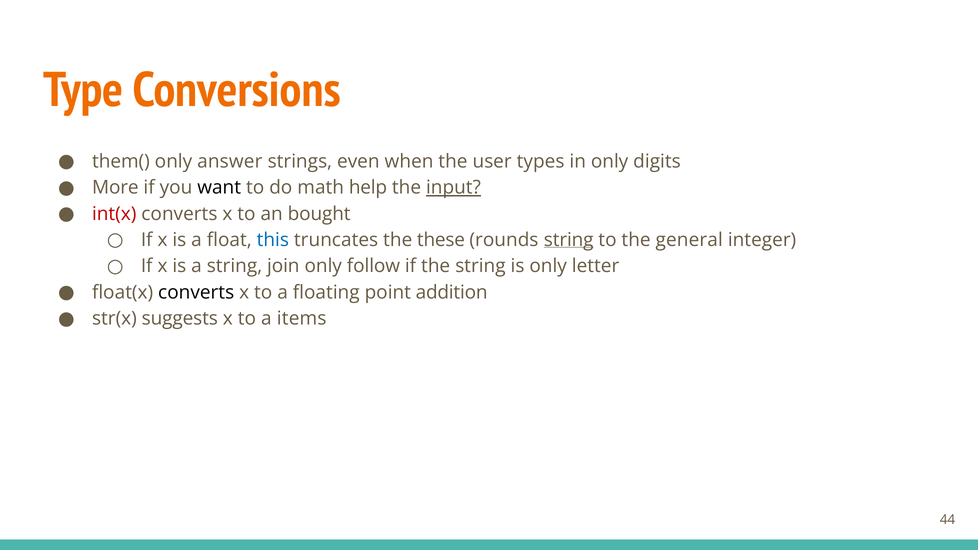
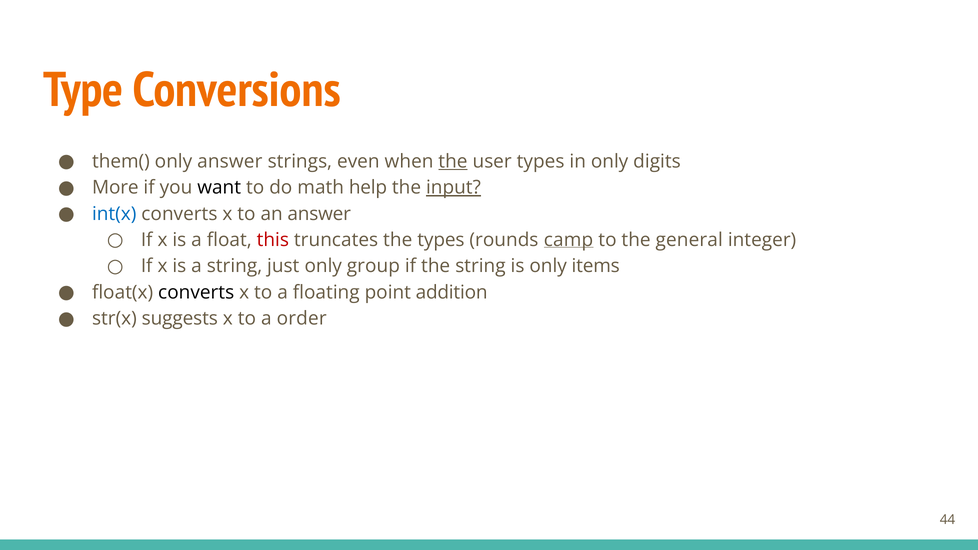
the underline: none -> present (453, 161)
int(x colour: red -> blue (114, 214)
an bought: bought -> answer (319, 214)
this colour: blue -> red (273, 240)
the these: these -> types (441, 240)
rounds string: string -> camp (569, 240)
join: join -> just (283, 266)
follow: follow -> group (373, 266)
letter: letter -> items (596, 266)
items: items -> order (302, 319)
